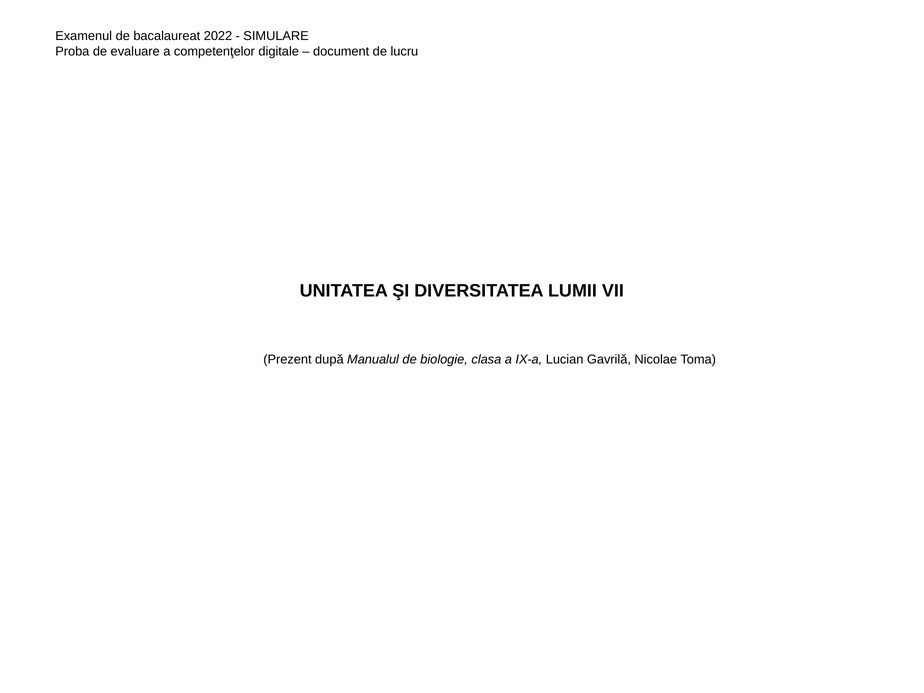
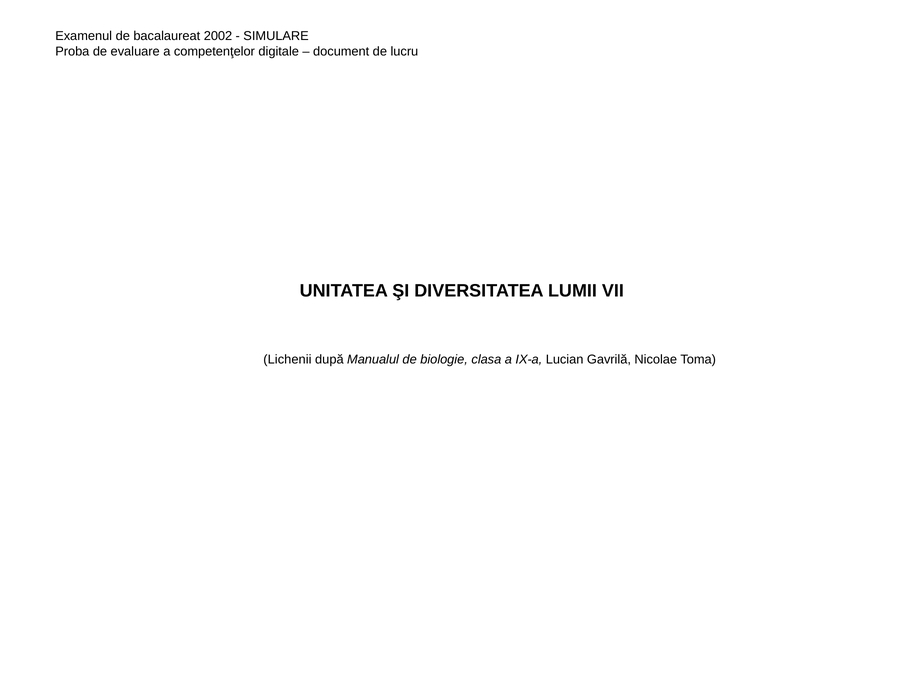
2022: 2022 -> 2002 (218, 36)
Prezent: Prezent -> Lichenii (287, 360)
